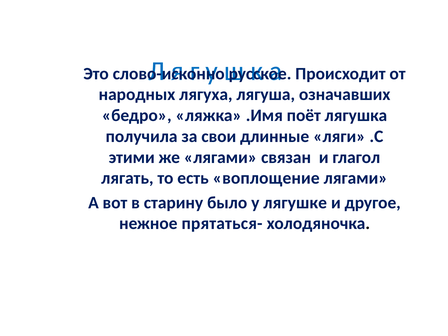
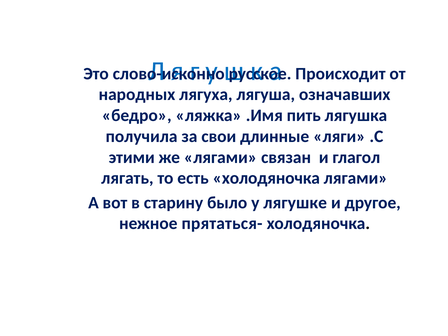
поёт: поёт -> пить (304, 115)
есть воплощение: воплощение -> холодяночка (266, 178)
